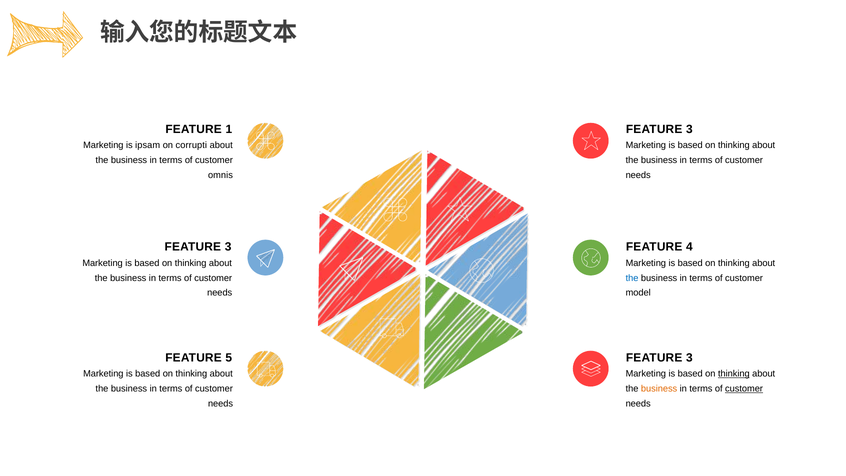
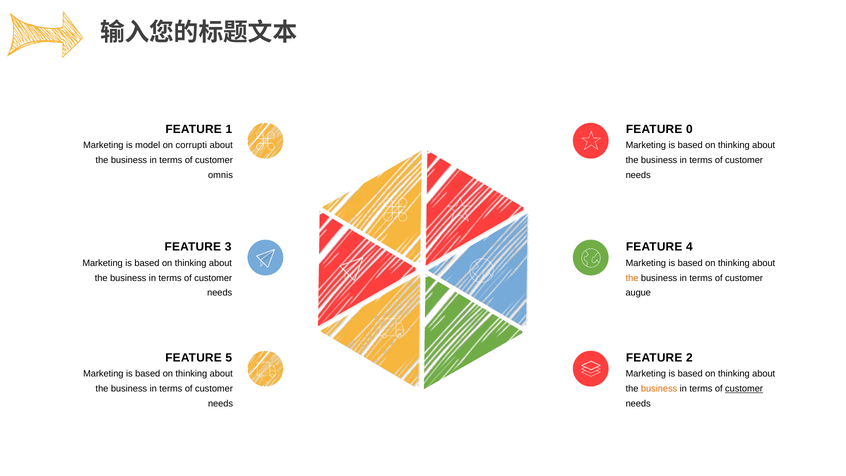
3: 3 -> 0 (689, 129)
ipsam: ipsam -> model (148, 145)
the colour: blue -> orange (632, 278)
model: model -> augue (638, 293)
3: 3 -> 2 (689, 358)
thinking underline: present -> none (734, 373)
